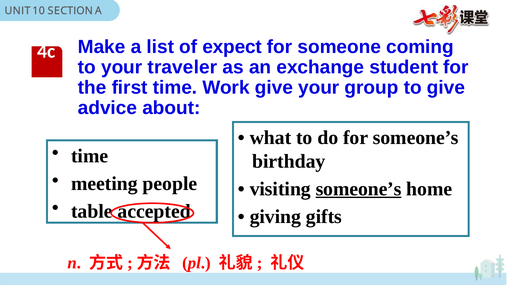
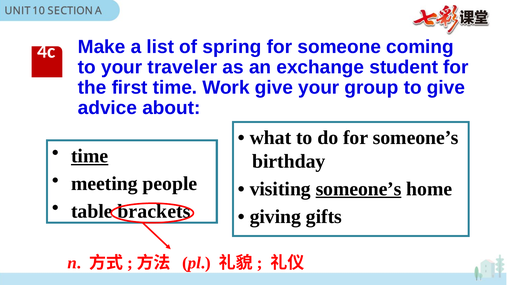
expect: expect -> spring (232, 47)
time underline: none -> present (90, 156)
accepted: accepted -> brackets (154, 211)
